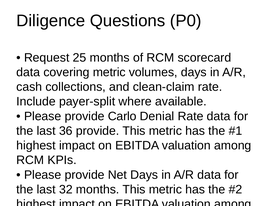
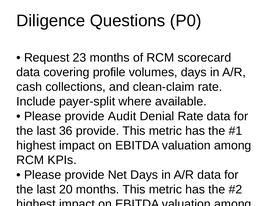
25: 25 -> 23 (80, 57)
covering metric: metric -> profile (109, 72)
Carlo: Carlo -> Audit (122, 116)
32: 32 -> 20 (66, 189)
